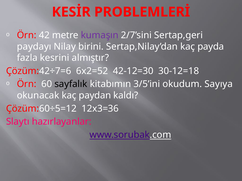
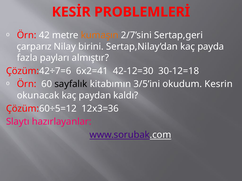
kumaşın colour: purple -> orange (100, 35)
paydayı: paydayı -> çarparız (34, 47)
kesrini: kesrini -> payları (55, 58)
6x2=52: 6x2=52 -> 6x2=41 (92, 71)
Sayıya: Sayıya -> Kesrin (219, 84)
